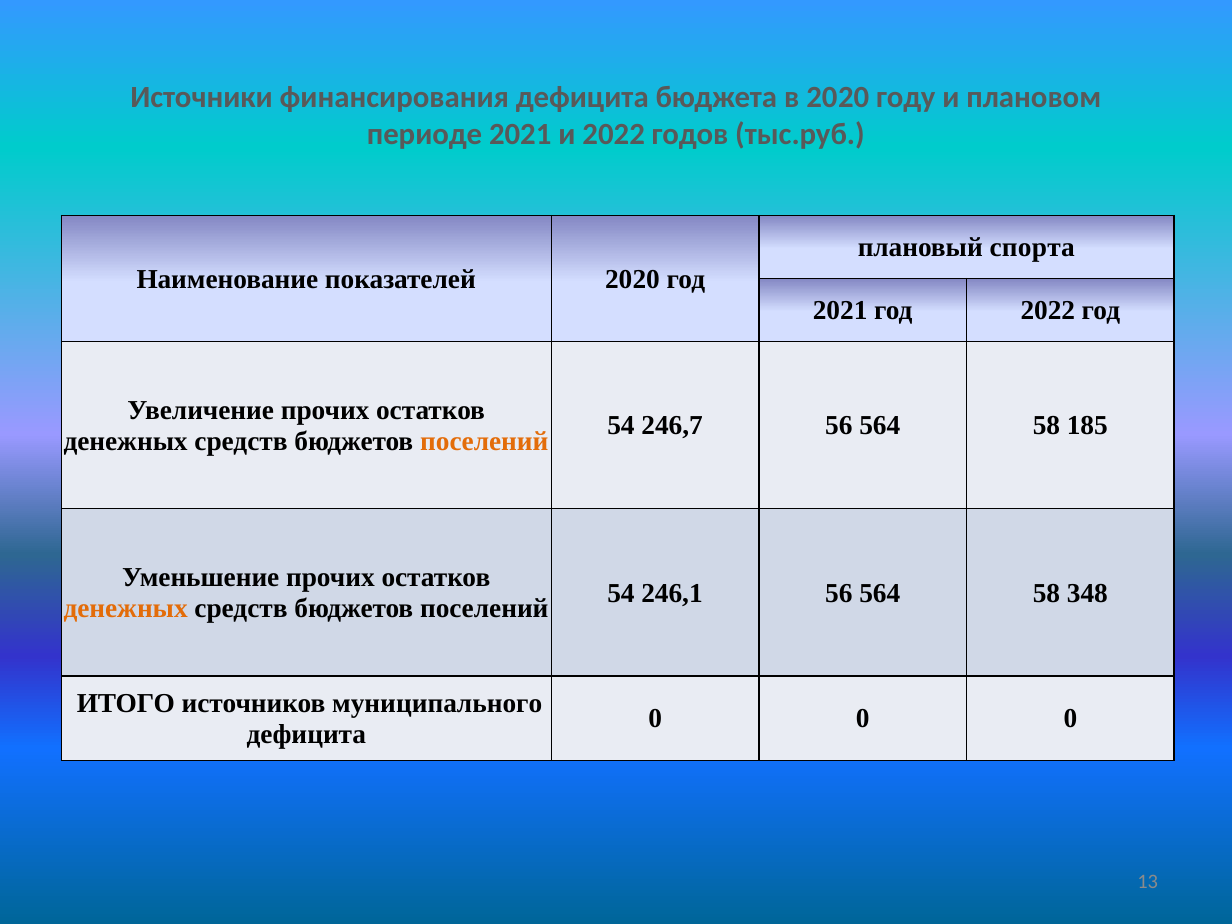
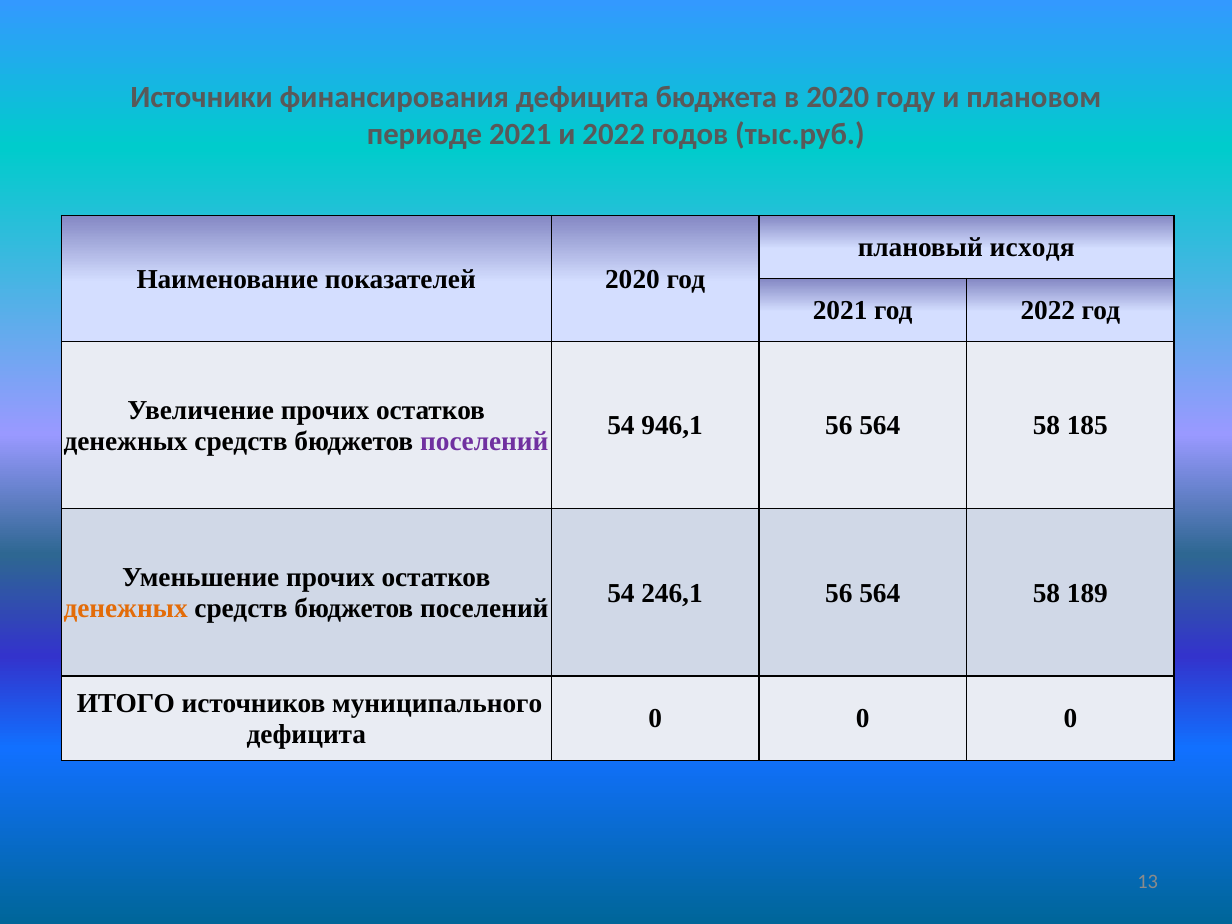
спорта: спорта -> исходя (1032, 248)
246,7: 246,7 -> 946,1 (672, 426)
поселений colour: orange -> purple (484, 441)
348: 348 -> 189 (1087, 593)
